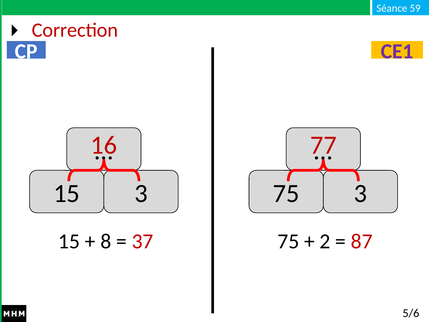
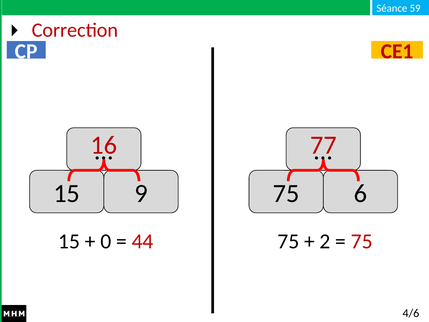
CE1 colour: purple -> red (397, 51)
15 3: 3 -> 9 (141, 193)
75 3: 3 -> 6 (360, 193)
8: 8 -> 0 (106, 241)
37: 37 -> 44 (143, 241)
87: 87 -> 75 (362, 241)
5/6: 5/6 -> 4/6 (411, 313)
